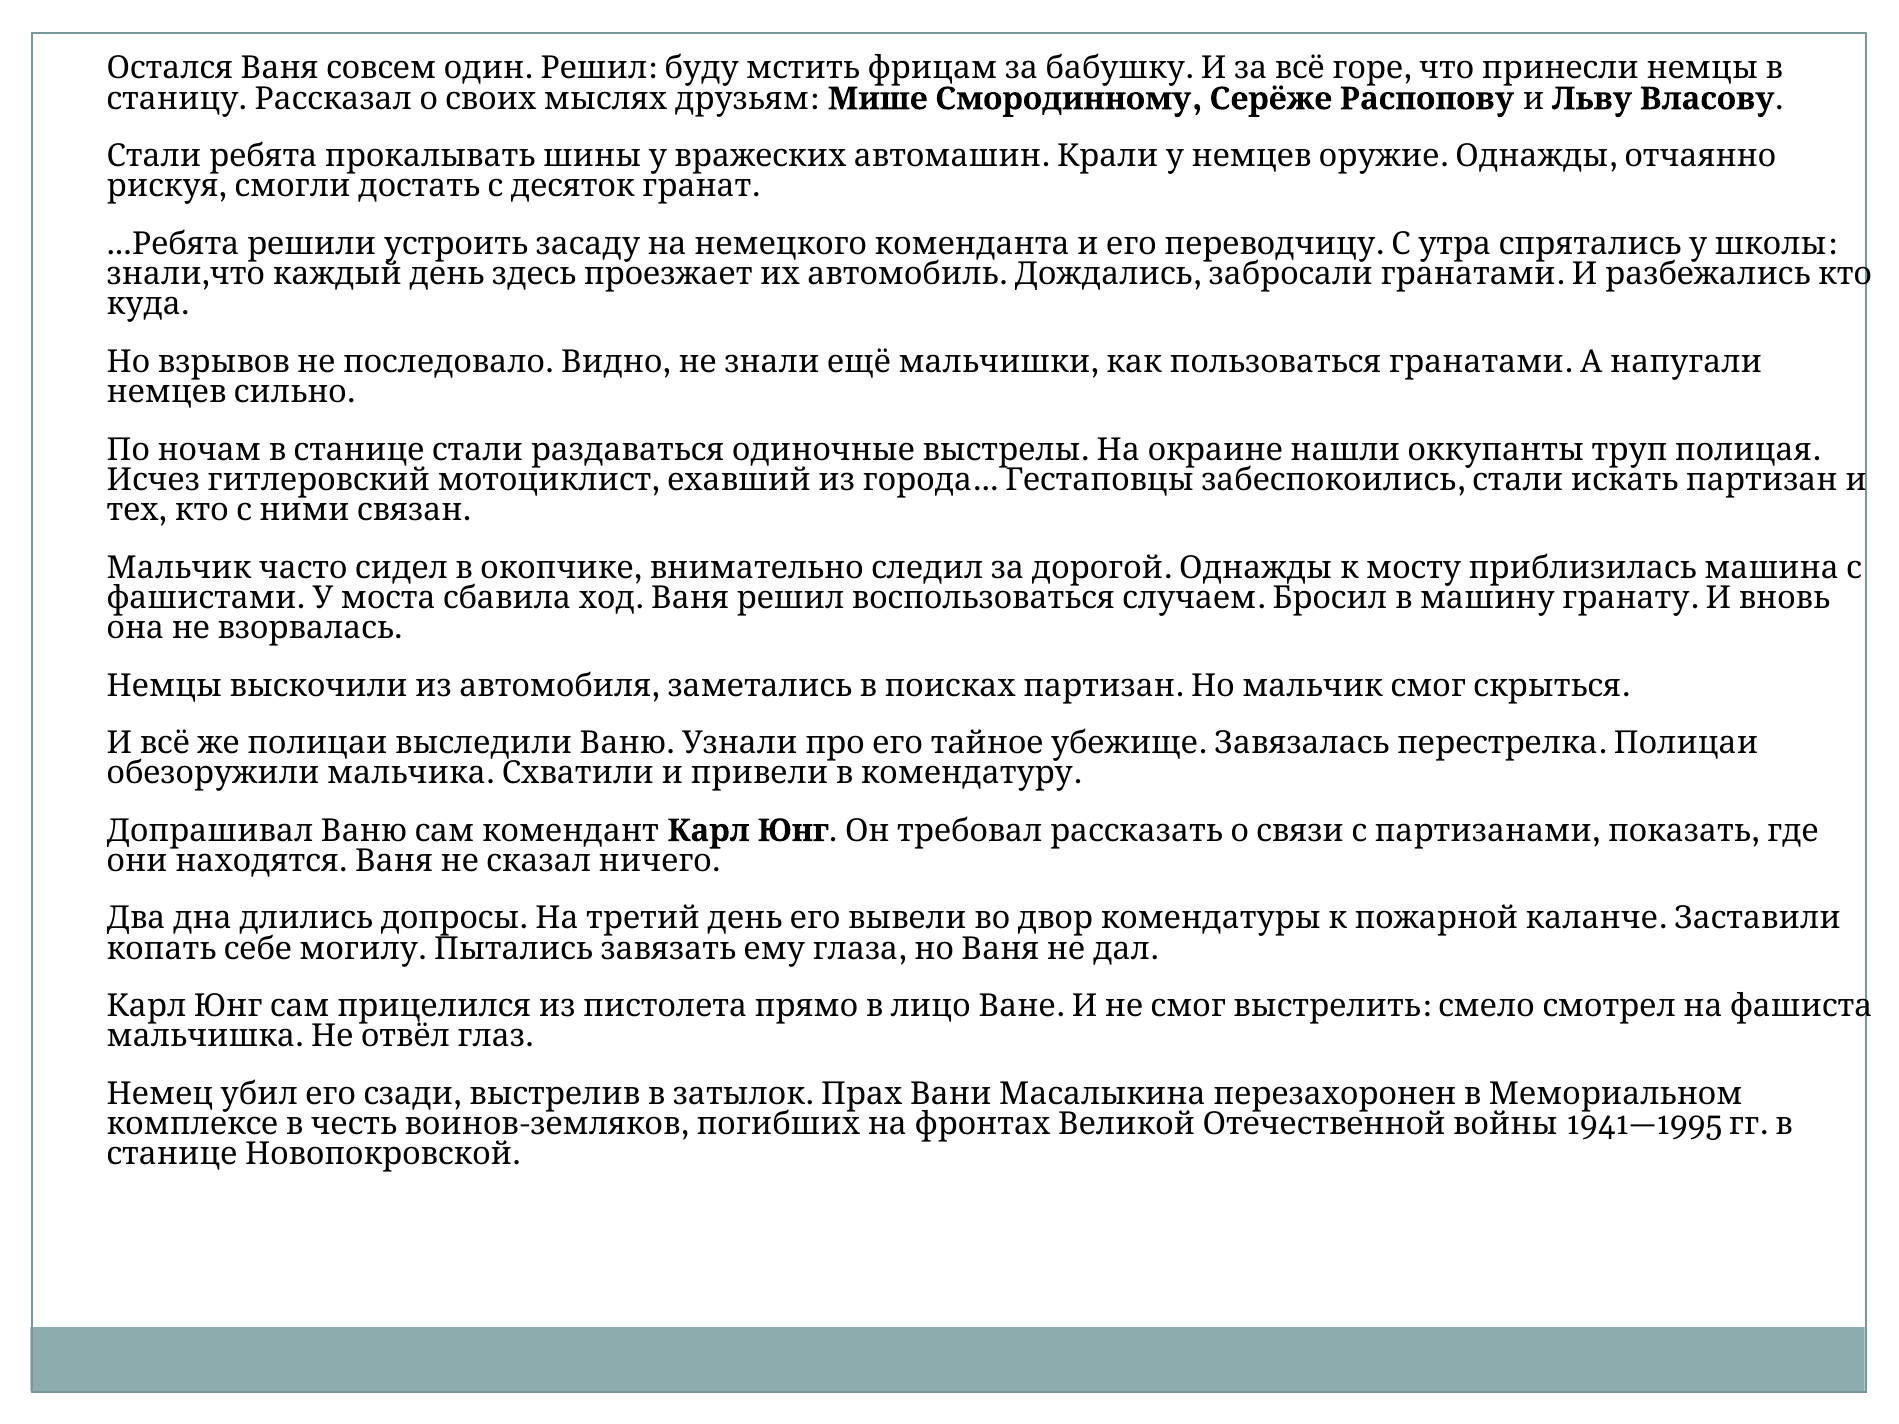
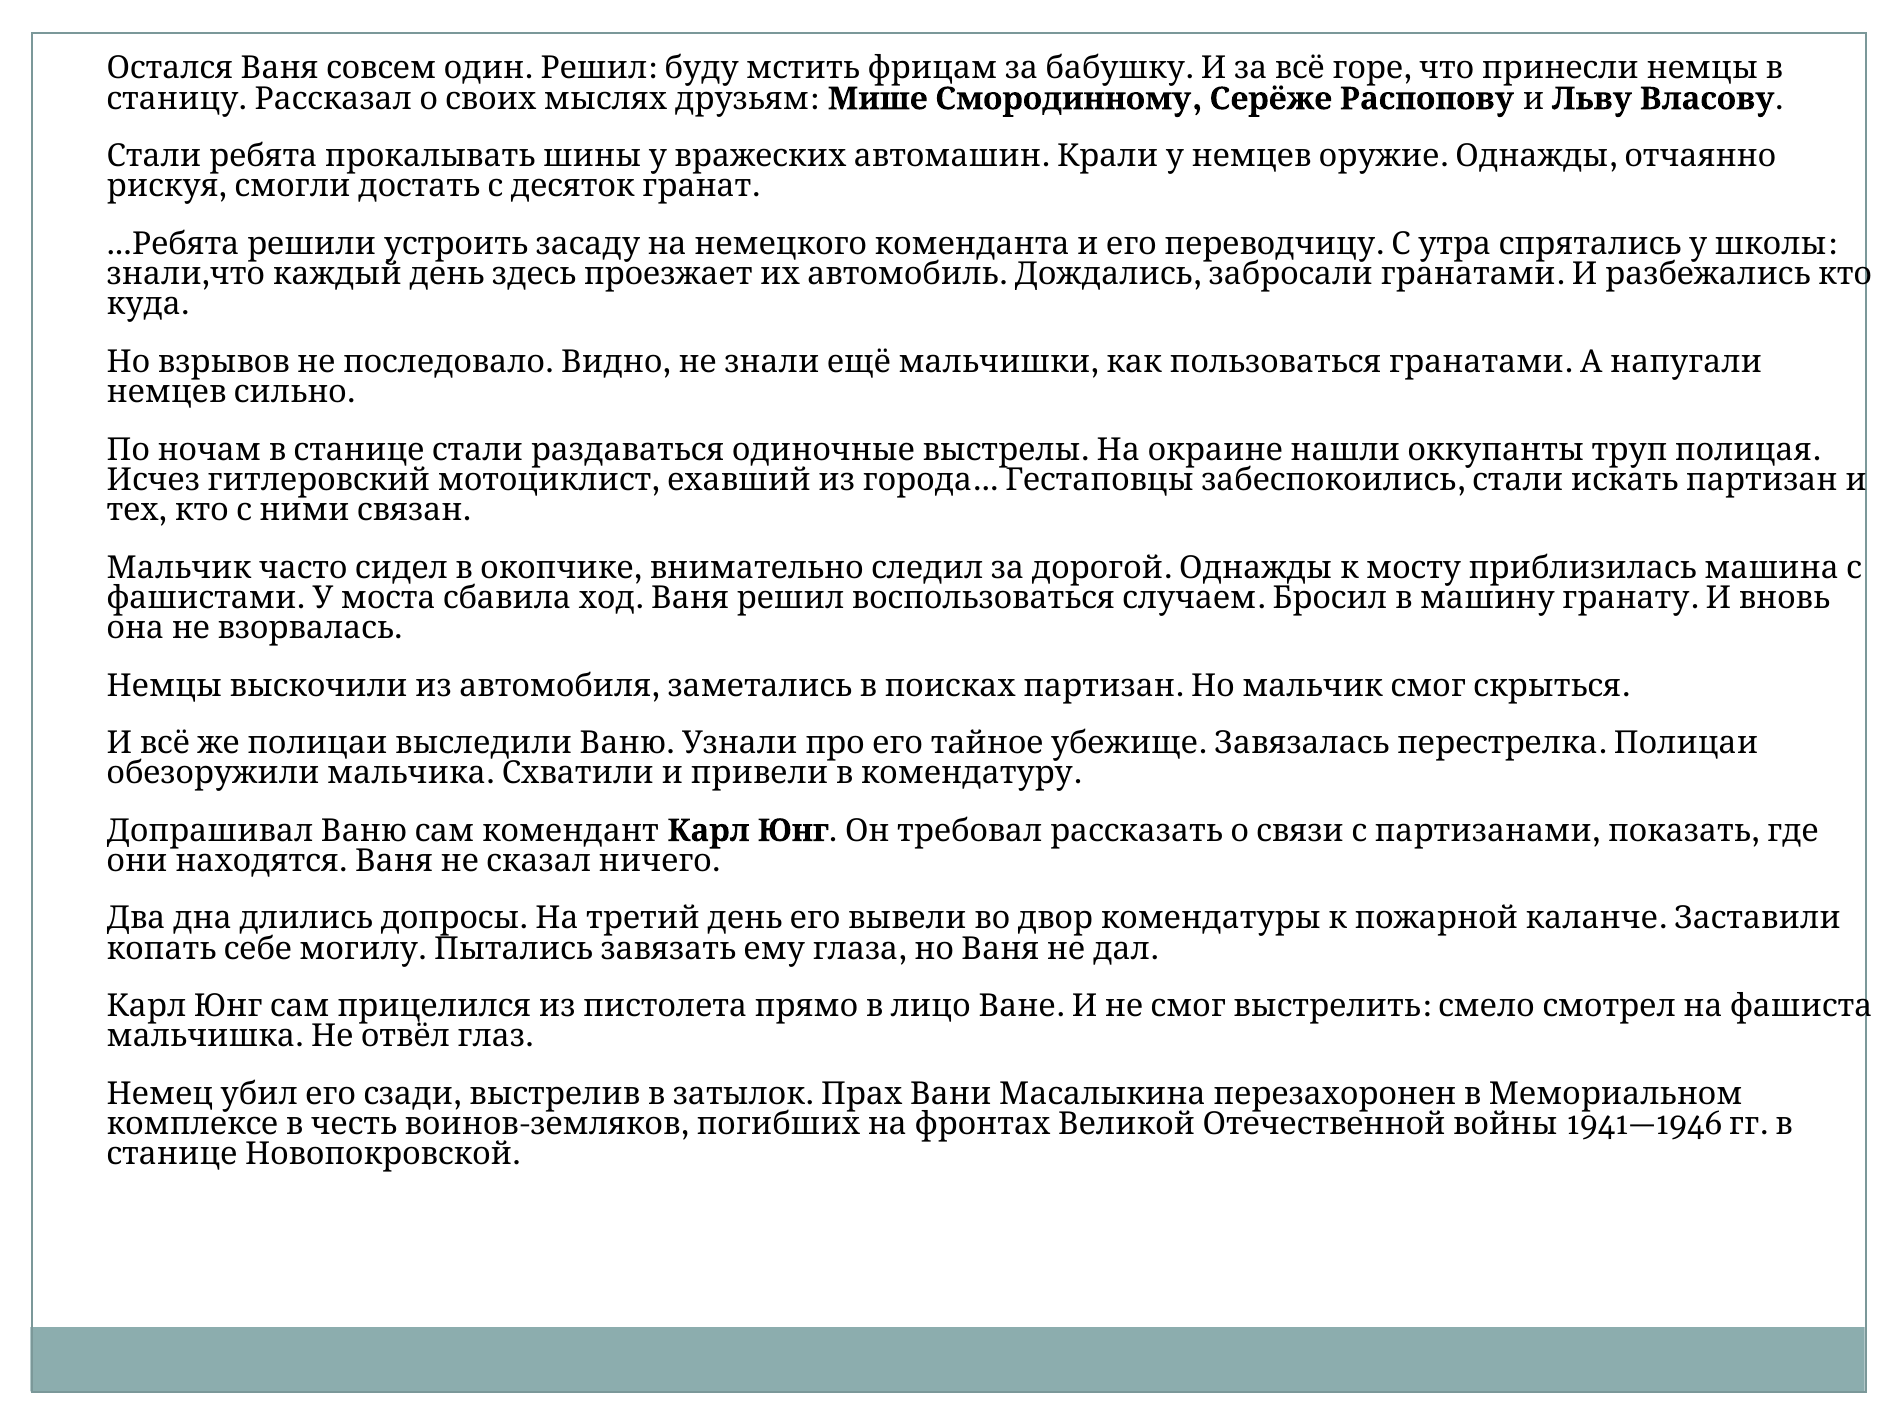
1941—1995: 1941—1995 -> 1941—1946 (1644, 1124)
